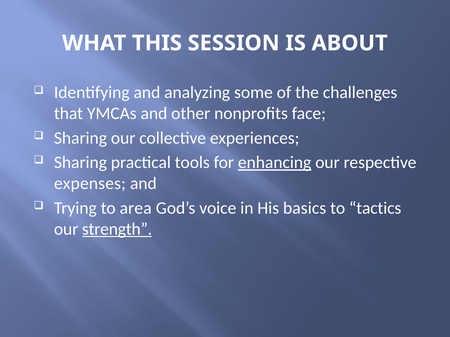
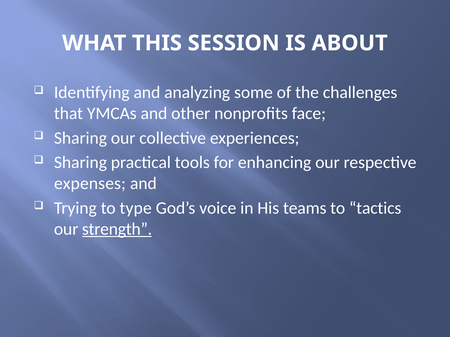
enhancing underline: present -> none (275, 163)
area: area -> type (136, 208)
basics: basics -> teams (305, 208)
